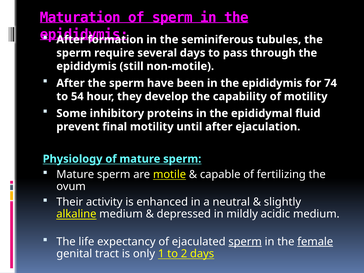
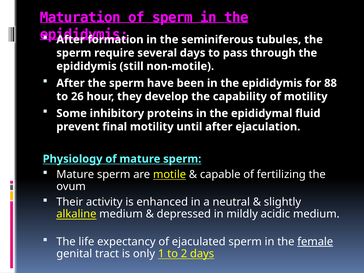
74: 74 -> 88 (331, 83)
54: 54 -> 26 (77, 96)
sperm underline: present -> none (245, 242)
